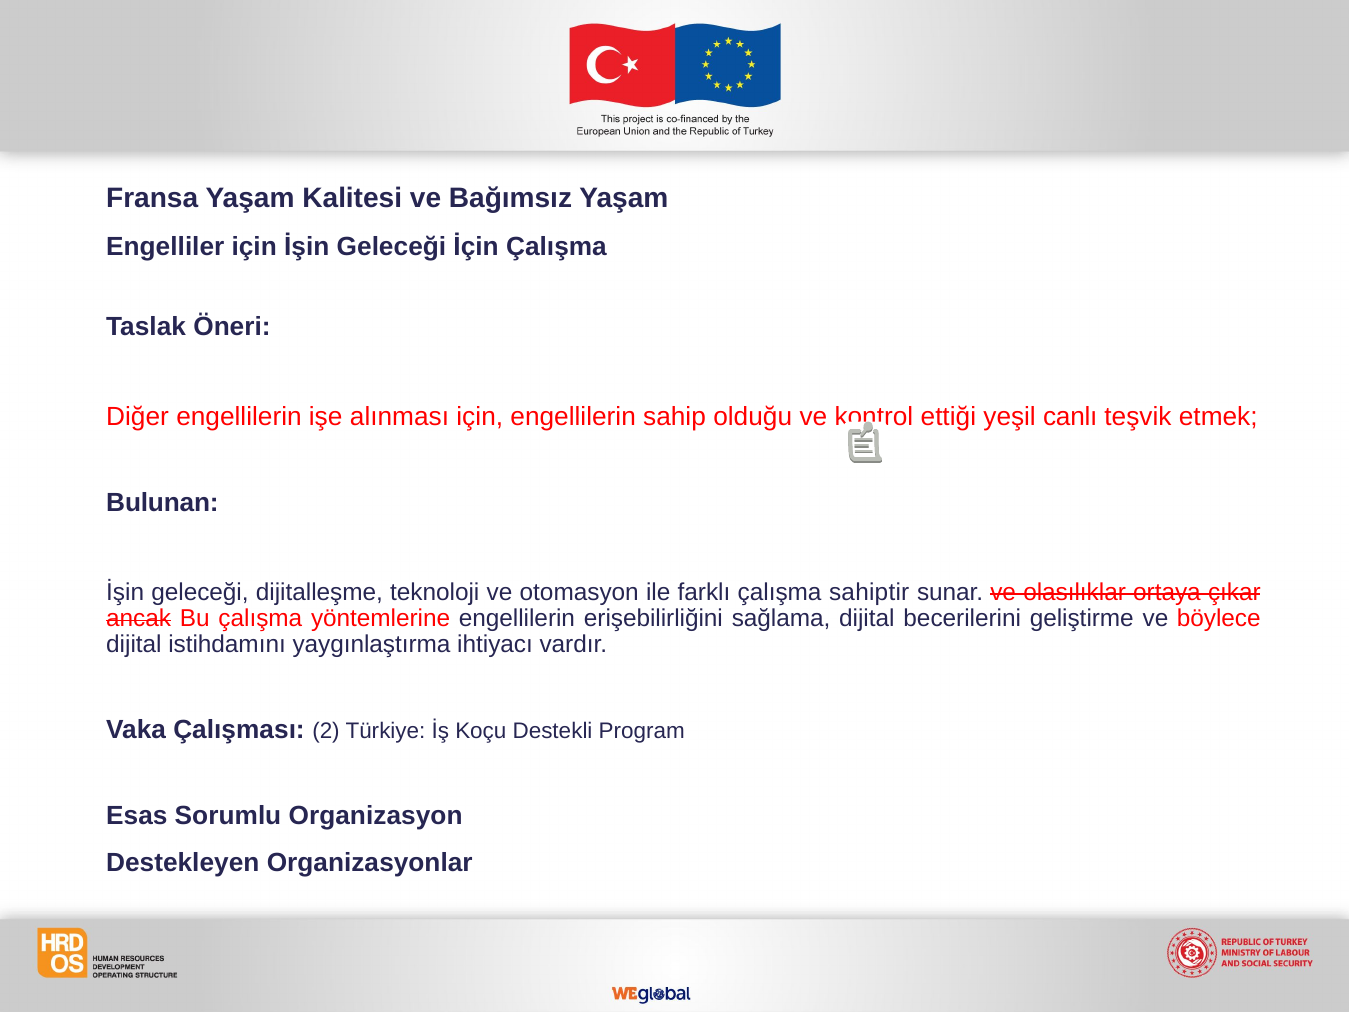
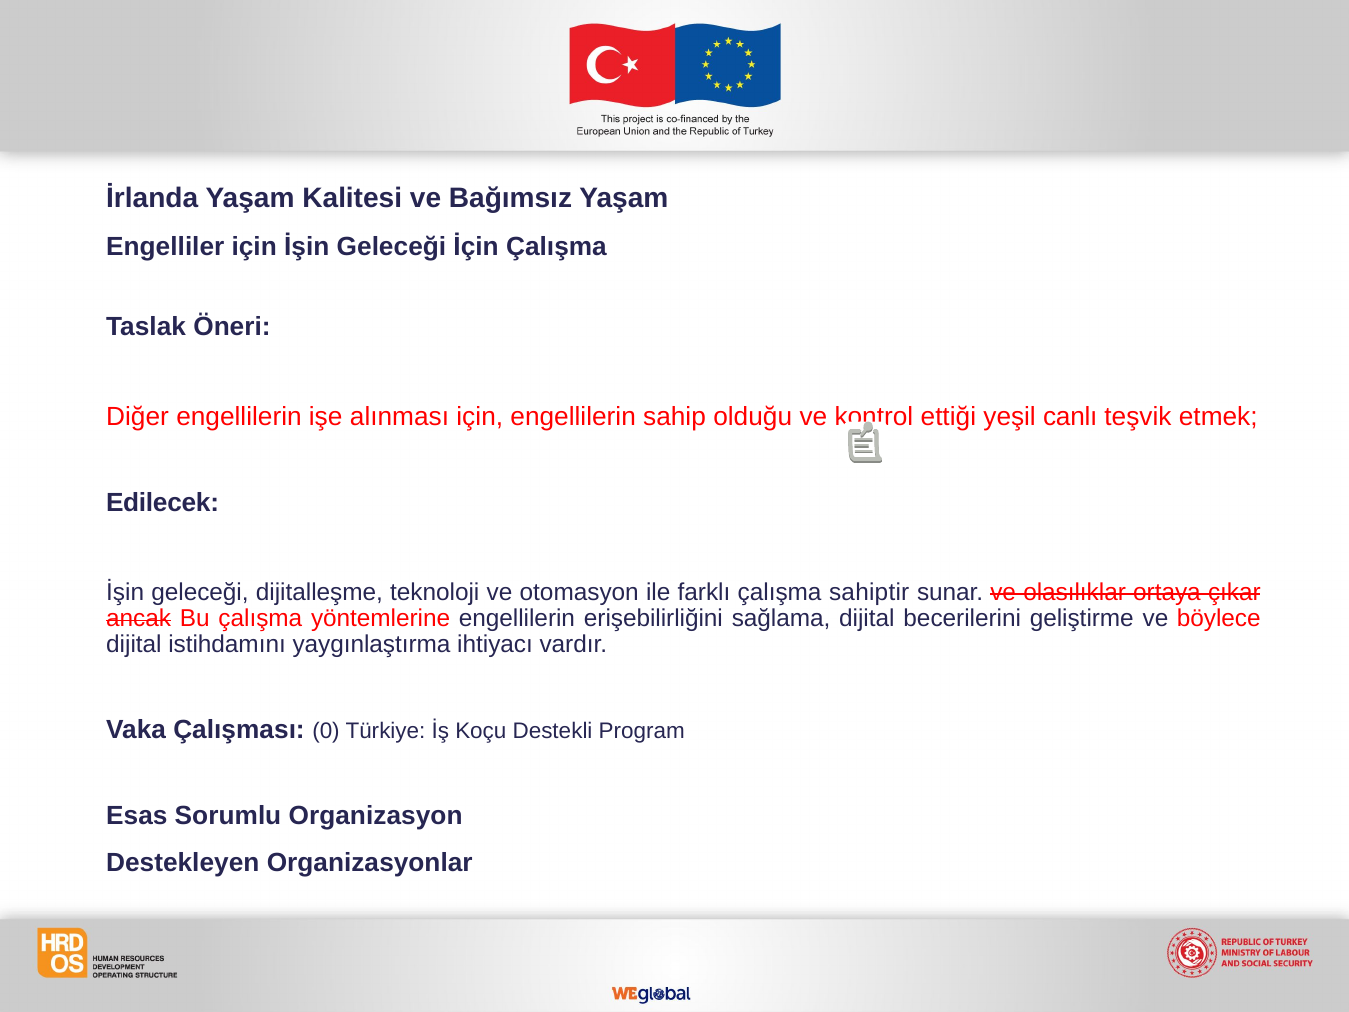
Fransa: Fransa -> İrlanda (152, 199)
Bulunan: Bulunan -> Edilecek (163, 503)
2: 2 -> 0 (326, 731)
